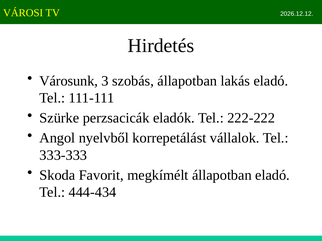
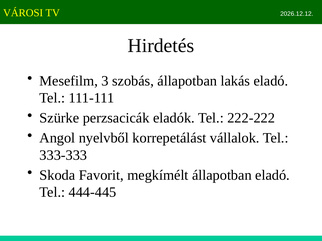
Városunk: Városunk -> Mesefilm (69, 81)
444-434: 444-434 -> 444-445 (92, 193)
